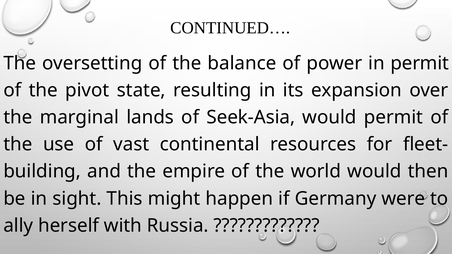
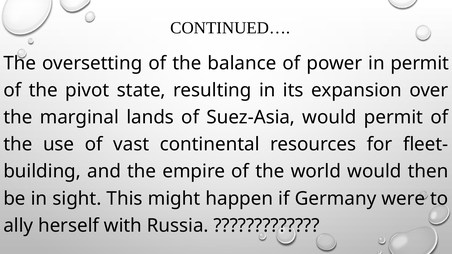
Seek-Asia: Seek-Asia -> Suez-Asia (251, 117)
